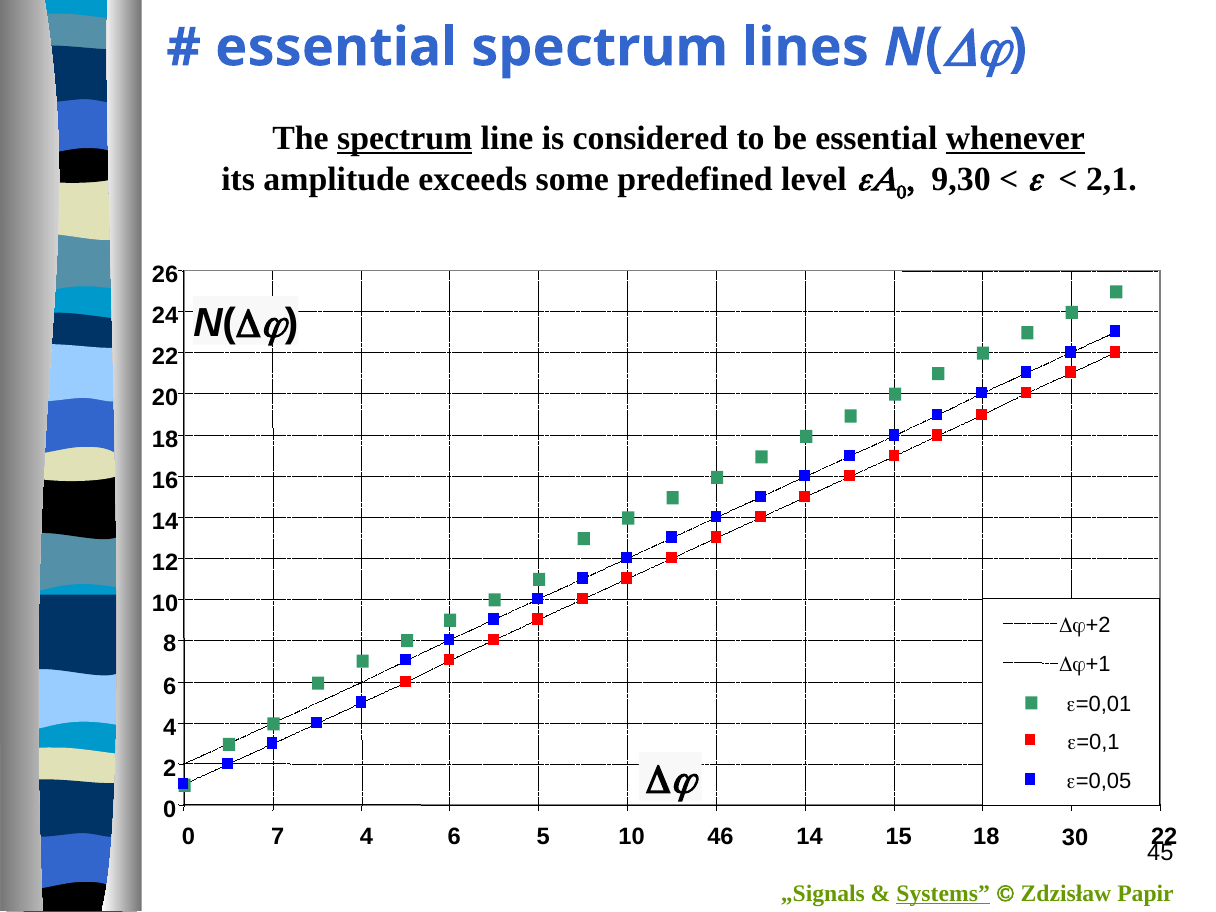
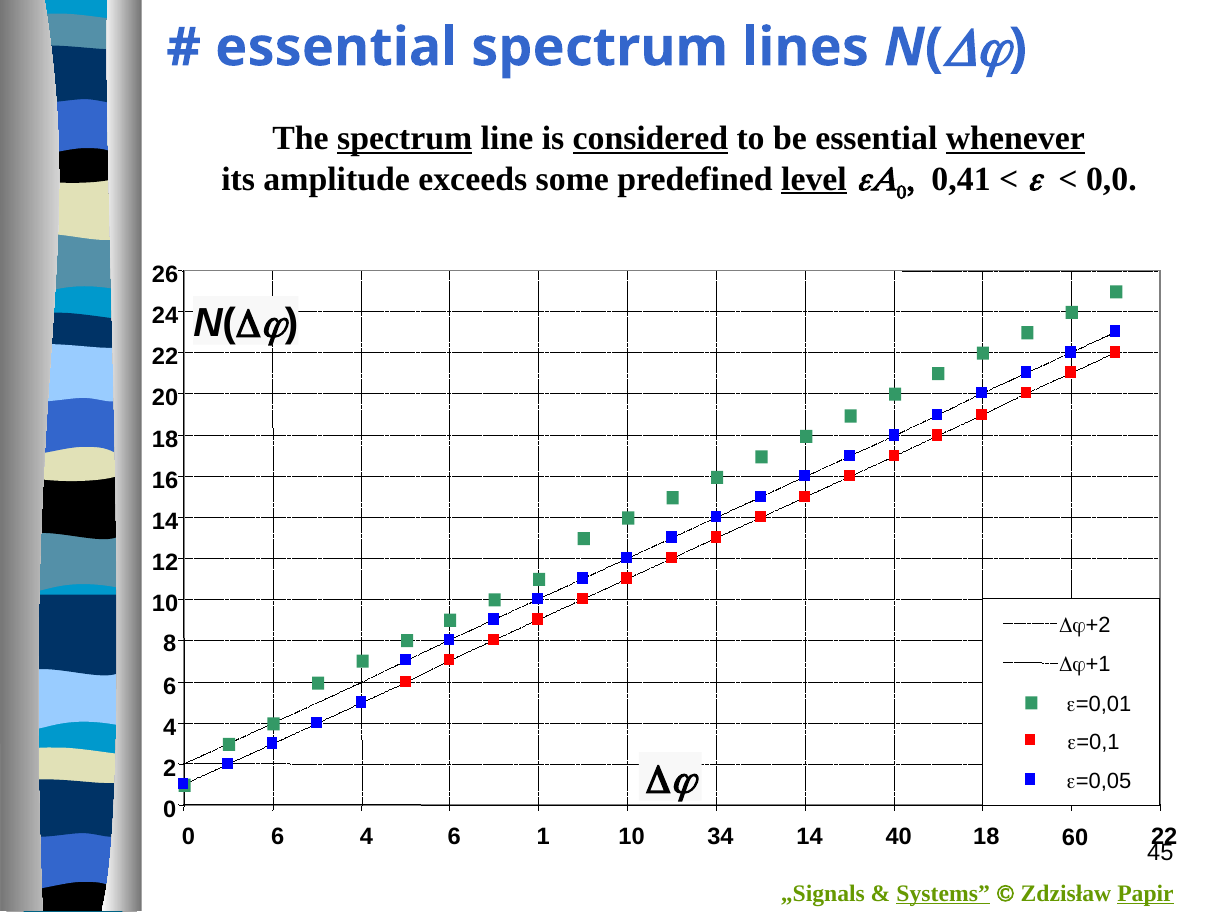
considered underline: none -> present (650, 138)
level underline: none -> present (814, 179)
9,30: 9,30 -> 0,41 (961, 179)
2,1: 2,1 -> 0,0 (1111, 179)
0 7: 7 -> 6 (278, 837)
5: 5 -> 1 (543, 837)
46: 46 -> 34 (720, 837)
15: 15 -> 40 (899, 837)
30: 30 -> 60 (1075, 838)
Papir underline: none -> present (1145, 893)
